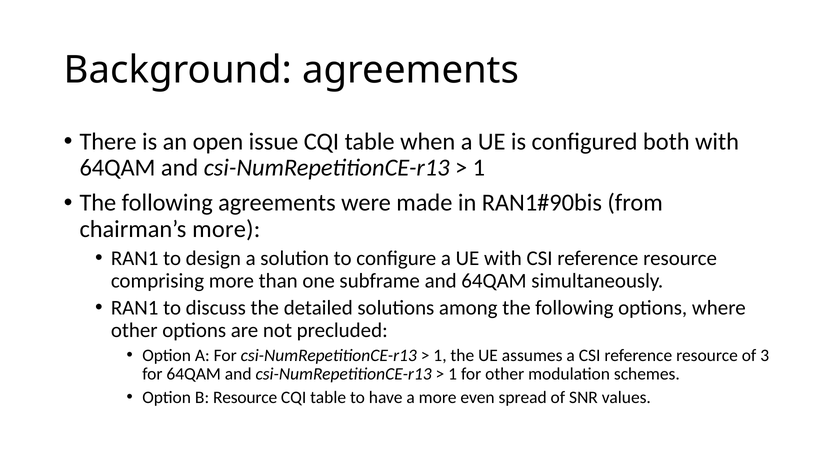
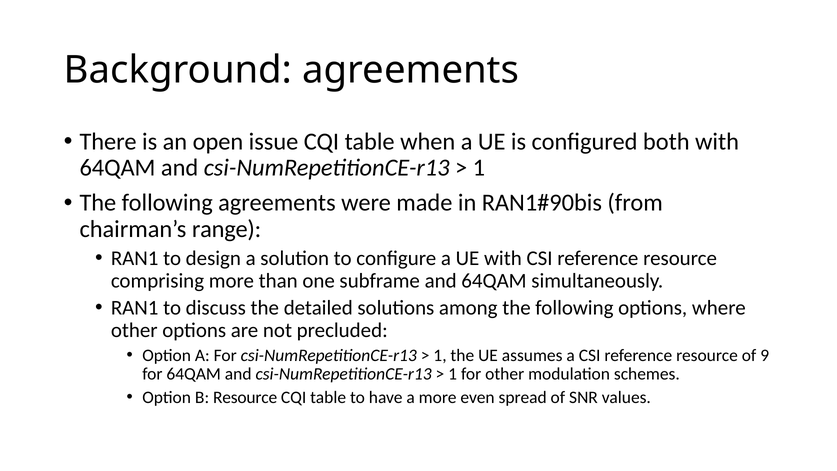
chairman’s more: more -> range (227, 229)
3: 3 -> 9 (765, 355)
